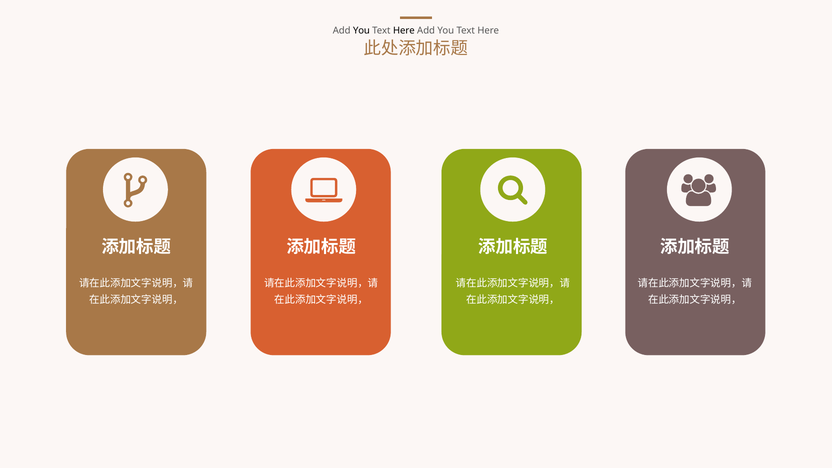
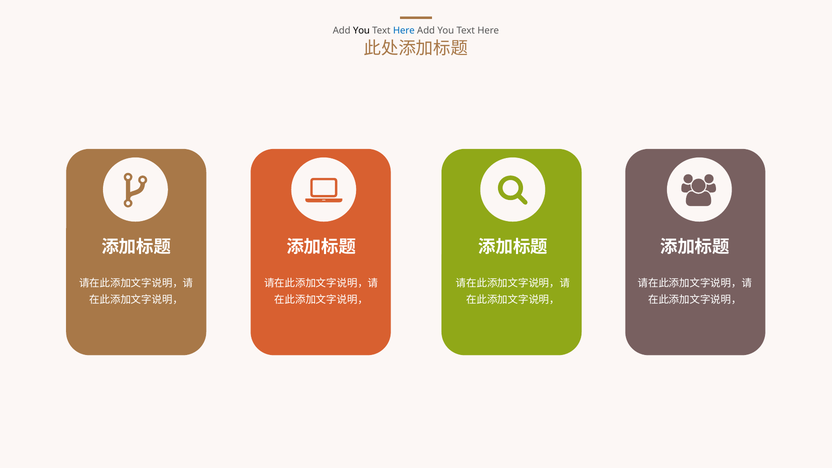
Here colour: black -> blue (404, 31)
